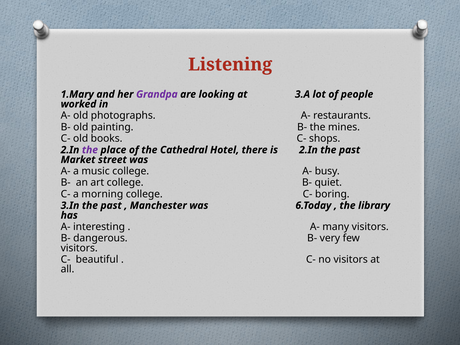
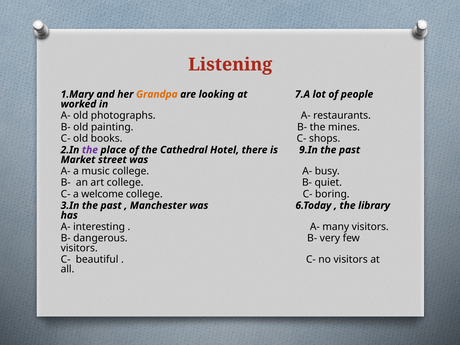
Grandpa colour: purple -> orange (157, 94)
3.A: 3.A -> 7.A (302, 94)
is 2.In: 2.In -> 9.In (308, 150)
morning: morning -> welcome (102, 194)
